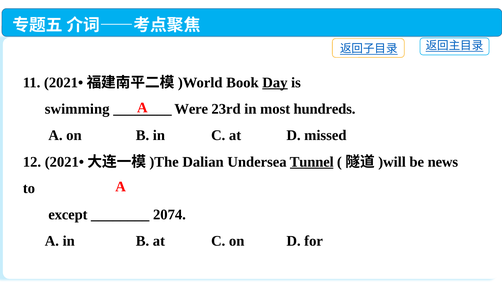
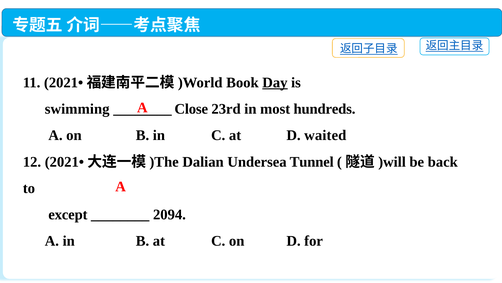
Were: Were -> Close (191, 109)
missed: missed -> waited (325, 135)
Tunnel underline: present -> none (312, 162)
news: news -> back (443, 162)
2074: 2074 -> 2094 (169, 214)
